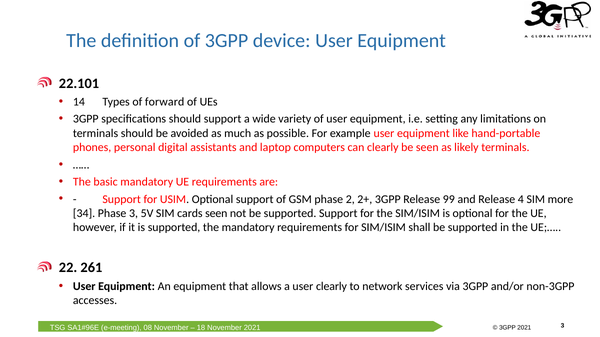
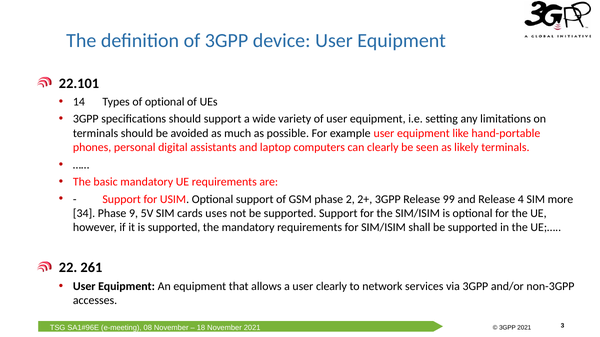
of forward: forward -> optional (165, 102)
Phase 3: 3 -> 9 (133, 214)
cards seen: seen -> uses (216, 214)
